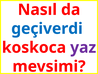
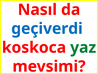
yaz colour: purple -> green (83, 47)
